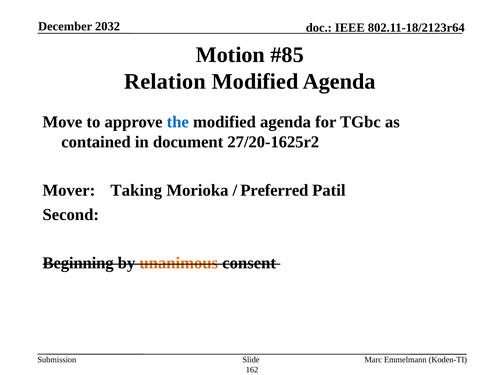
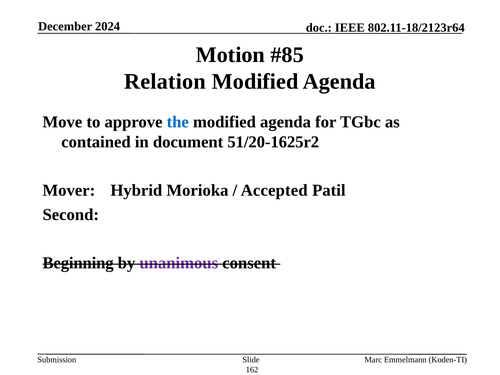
2032: 2032 -> 2024 (108, 27)
27/20-1625r2: 27/20-1625r2 -> 51/20-1625r2 (273, 142)
Taking: Taking -> Hybrid (136, 190)
Preferred: Preferred -> Accepted (274, 190)
unanimous colour: orange -> purple (179, 263)
